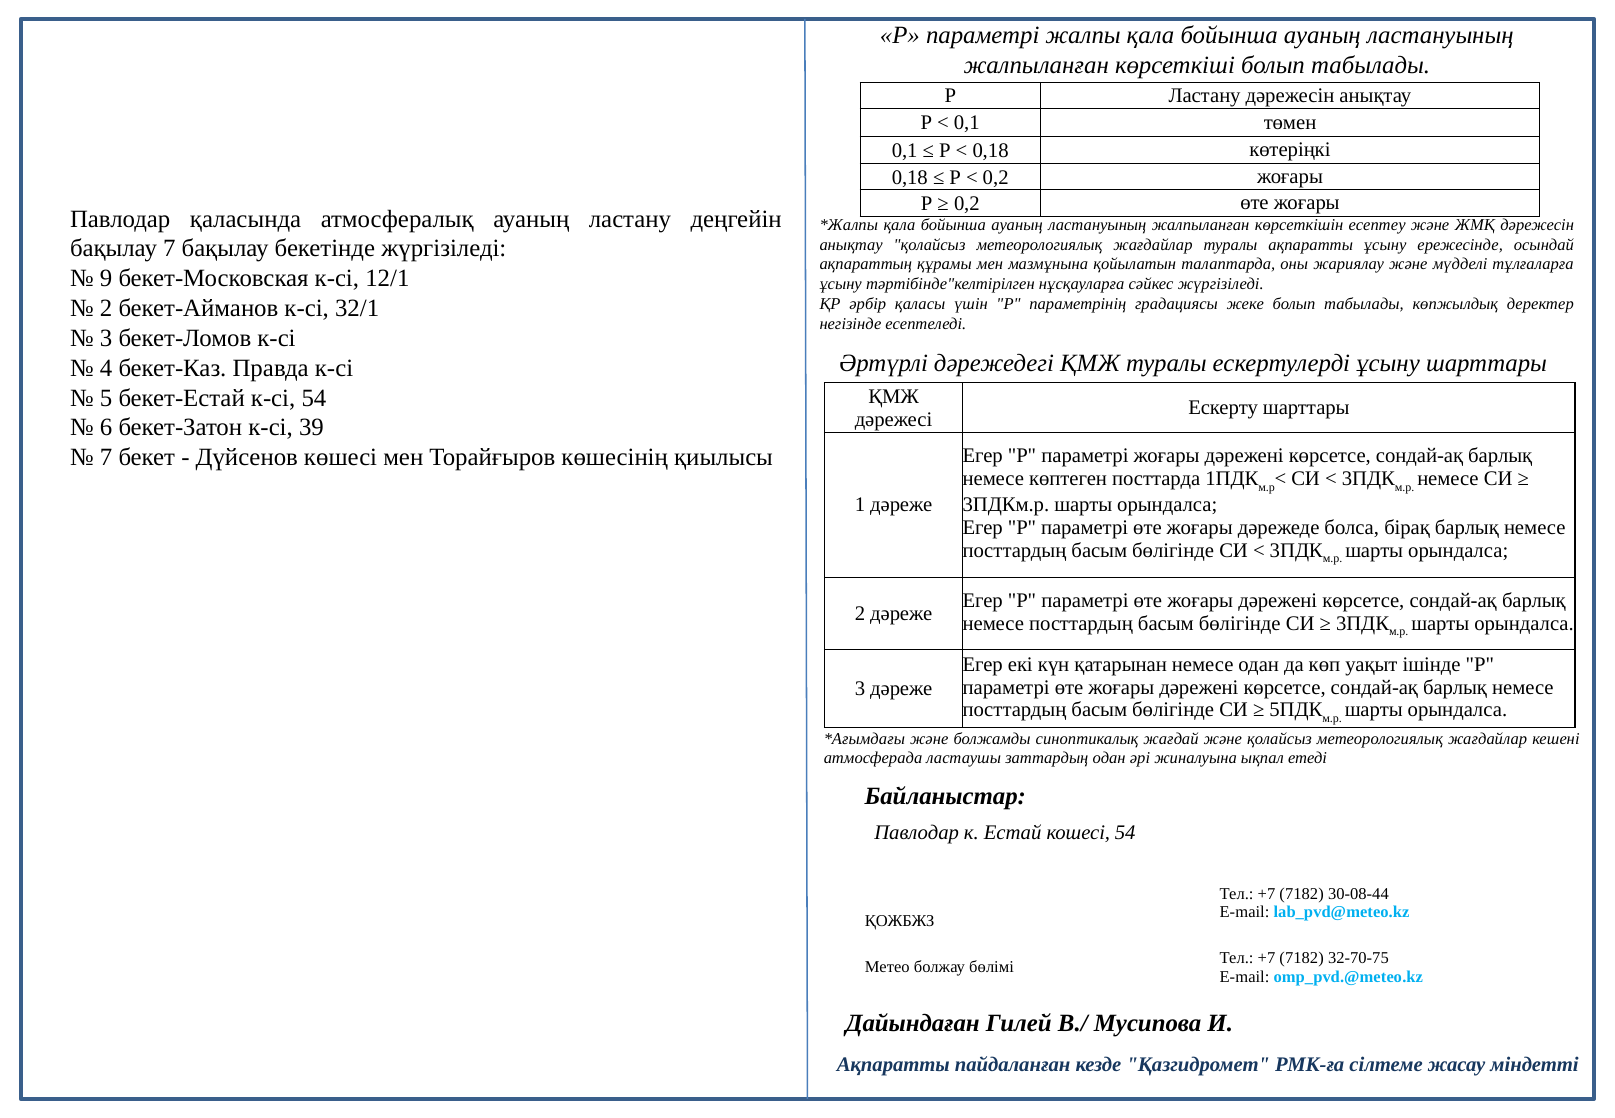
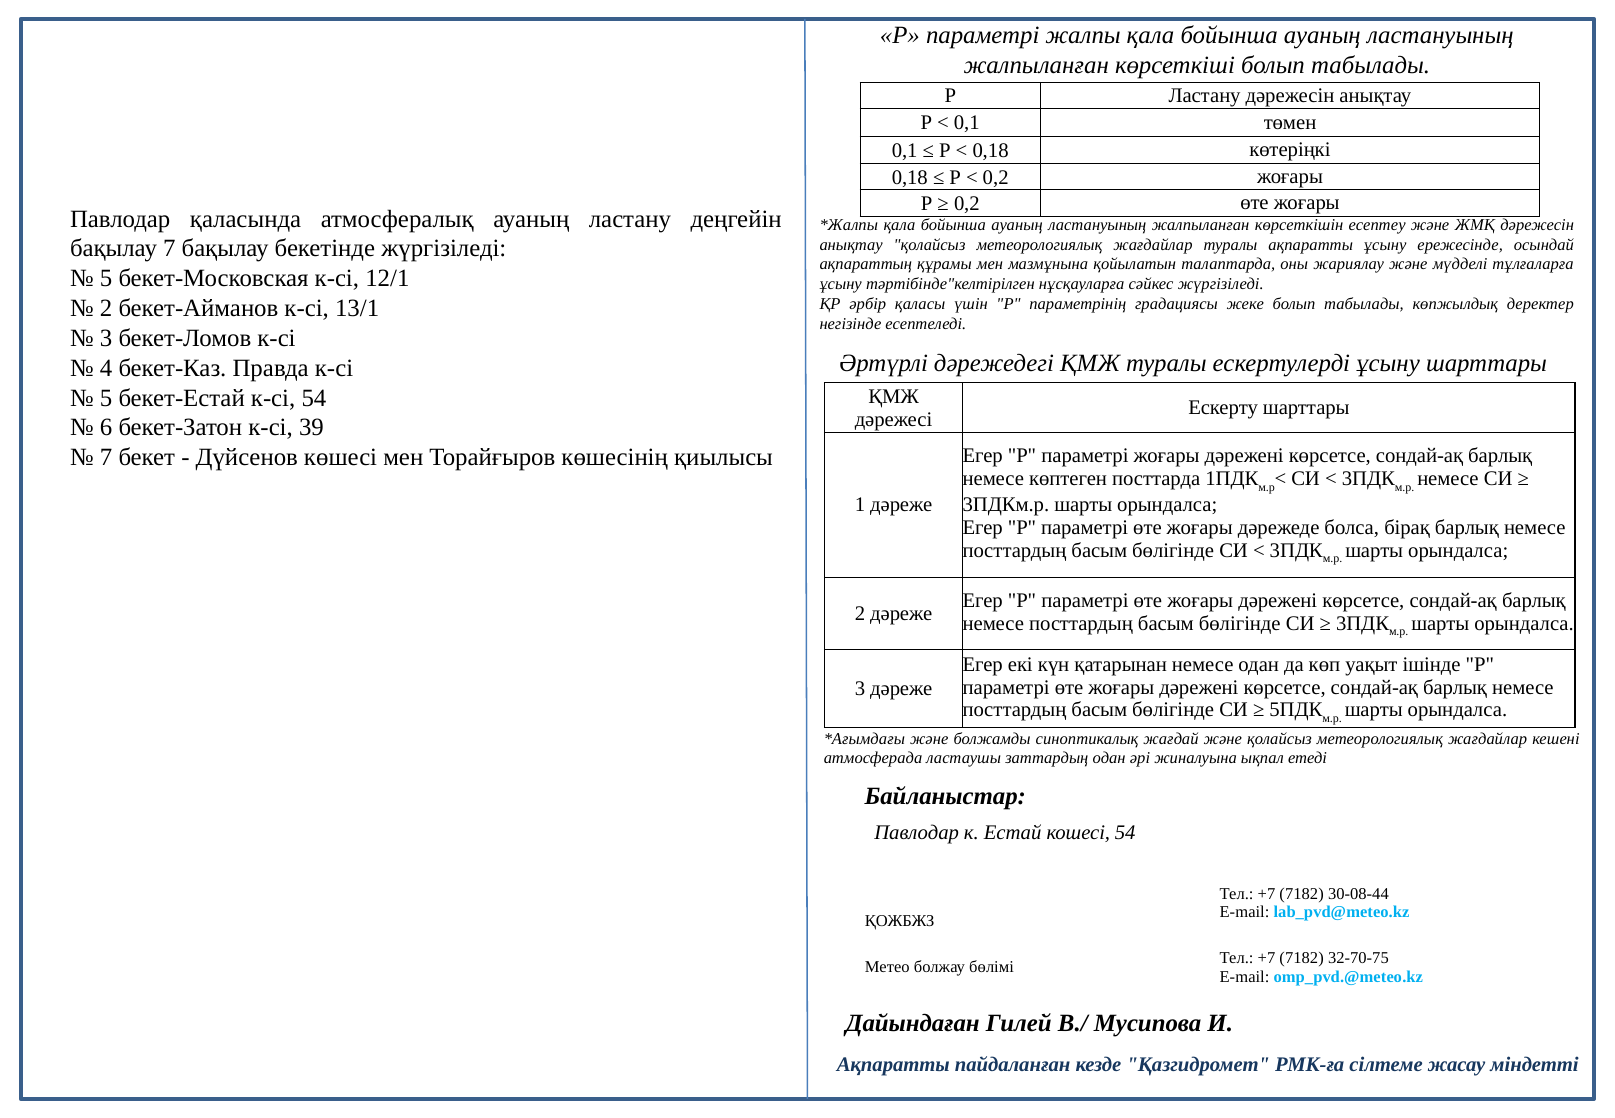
9: 9 -> 5 (106, 279)
32/1: 32/1 -> 13/1 (357, 308)
